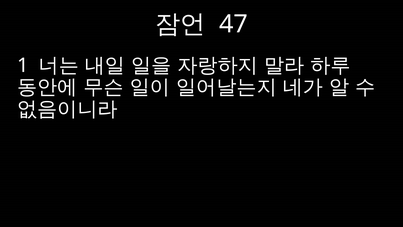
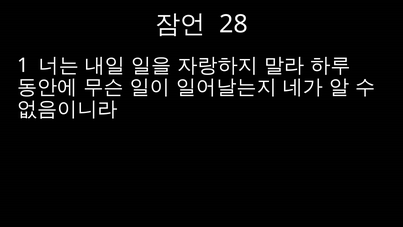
47: 47 -> 28 (233, 24)
